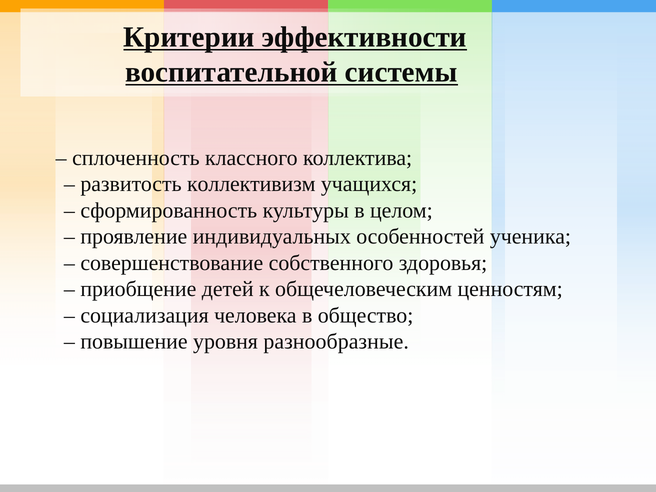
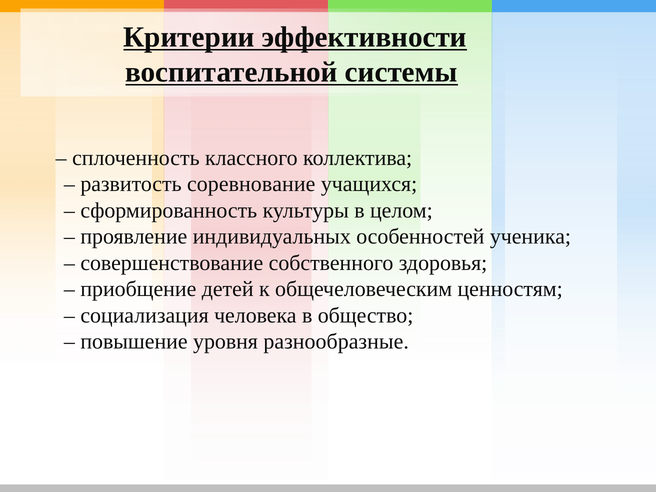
коллективизм: коллективизм -> соревнование (251, 184)
